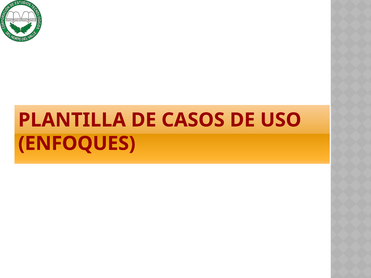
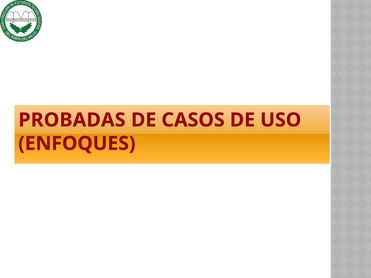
PLANTILLA: PLANTILLA -> PROBADAS (72, 120)
